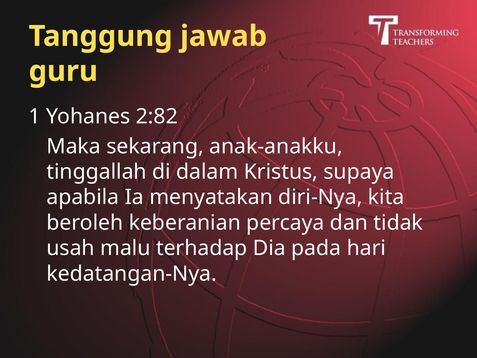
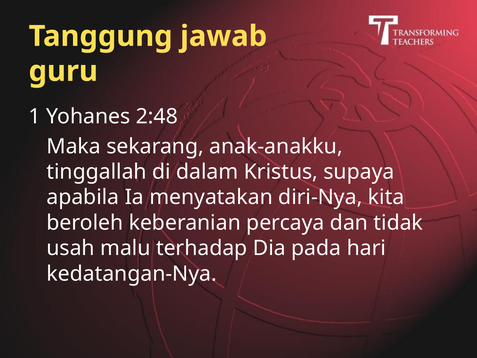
2:82: 2:82 -> 2:48 (157, 117)
